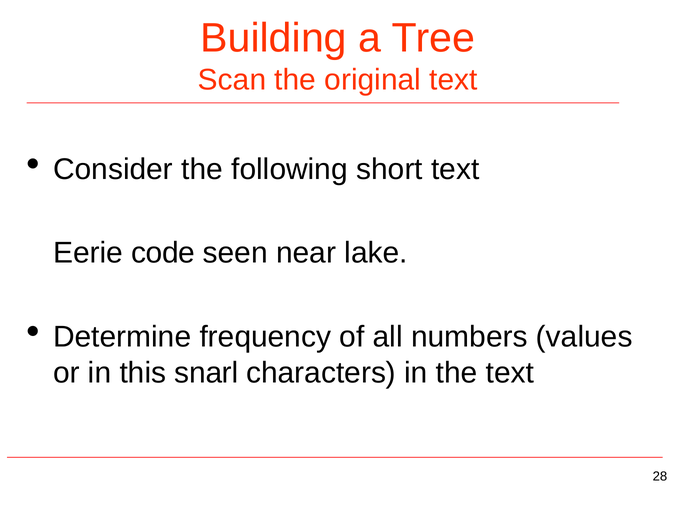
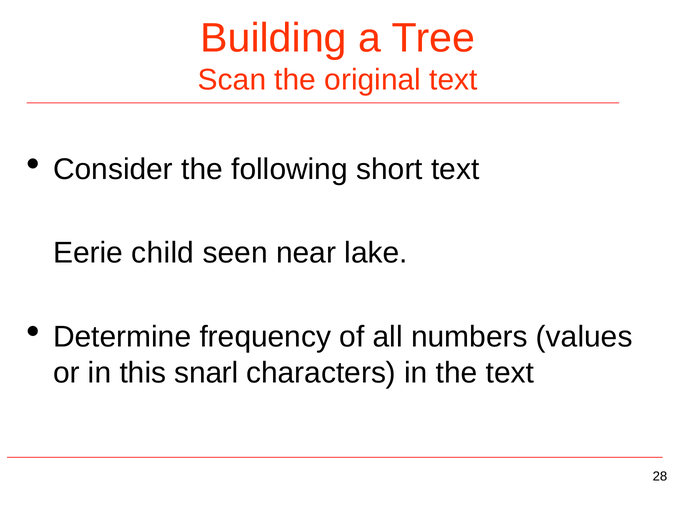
code: code -> child (163, 253)
